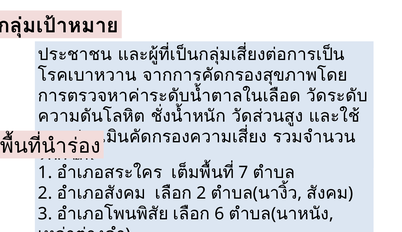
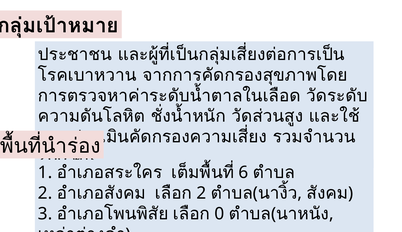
7: 7 -> 6 (243, 173)
6: 6 -> 0 (219, 214)
